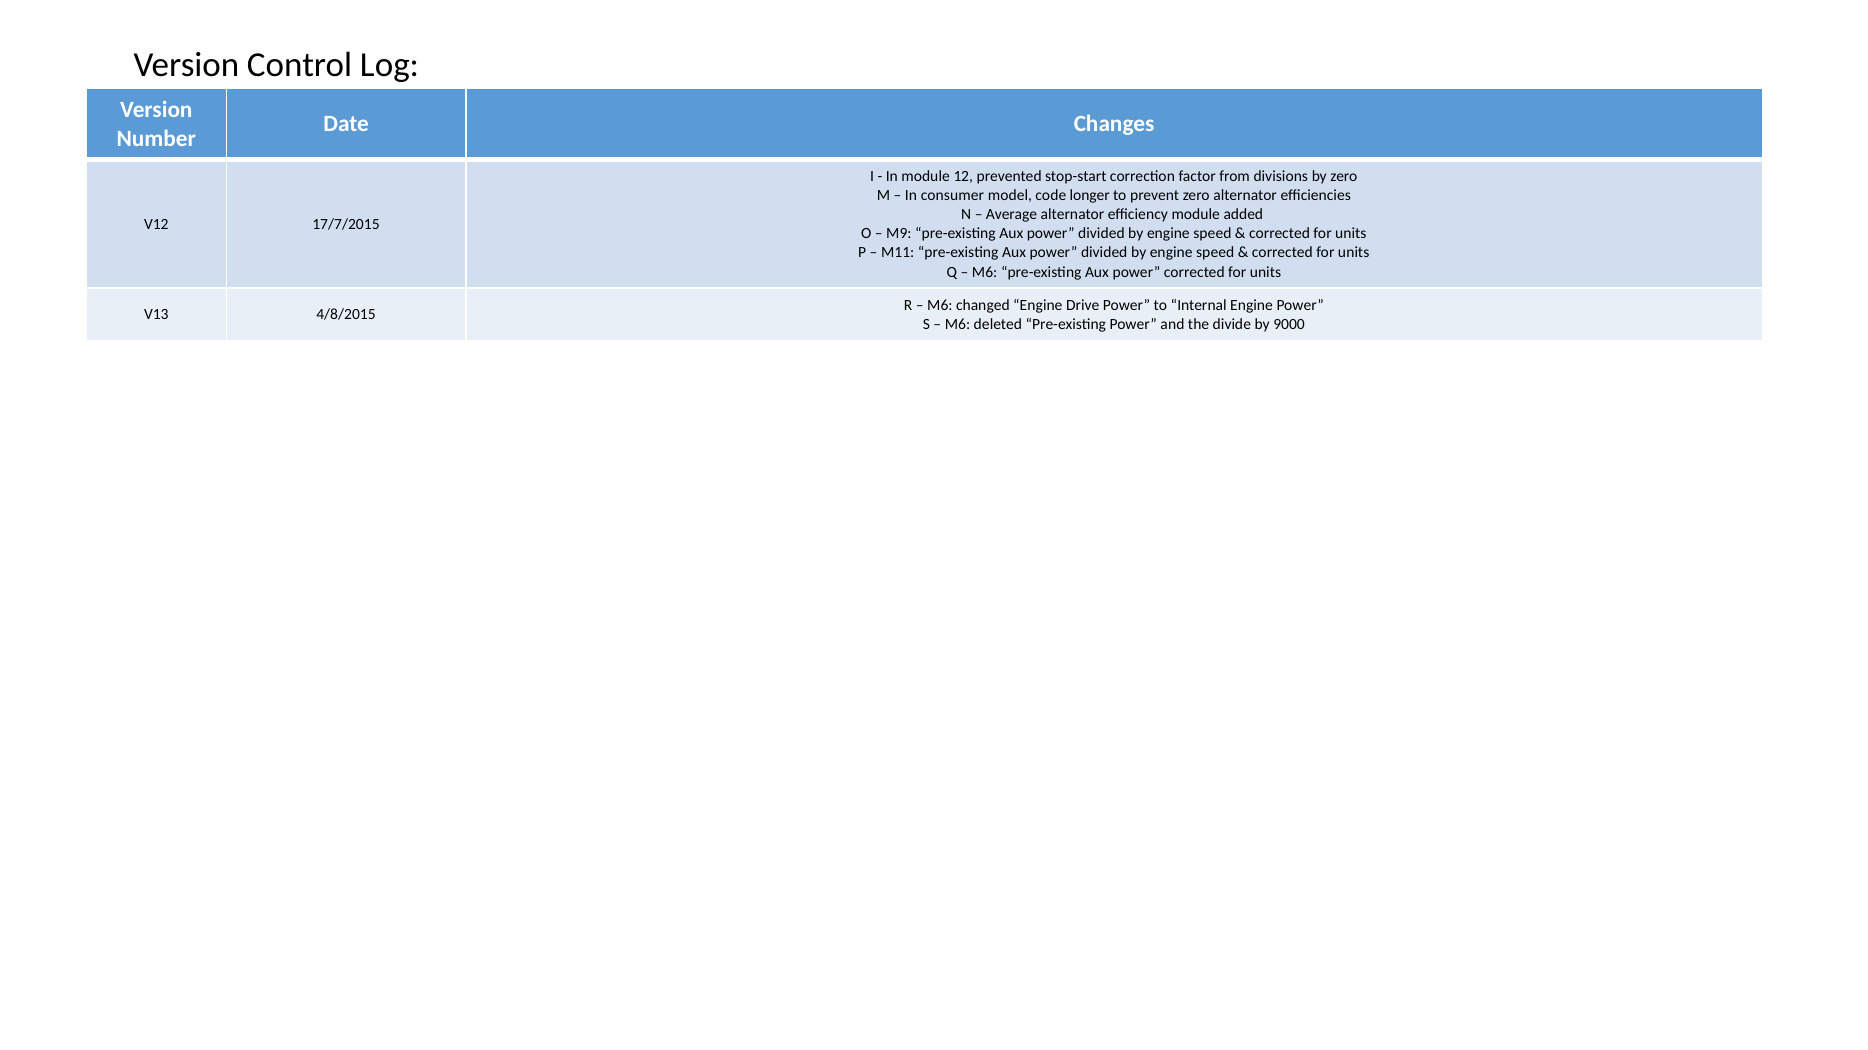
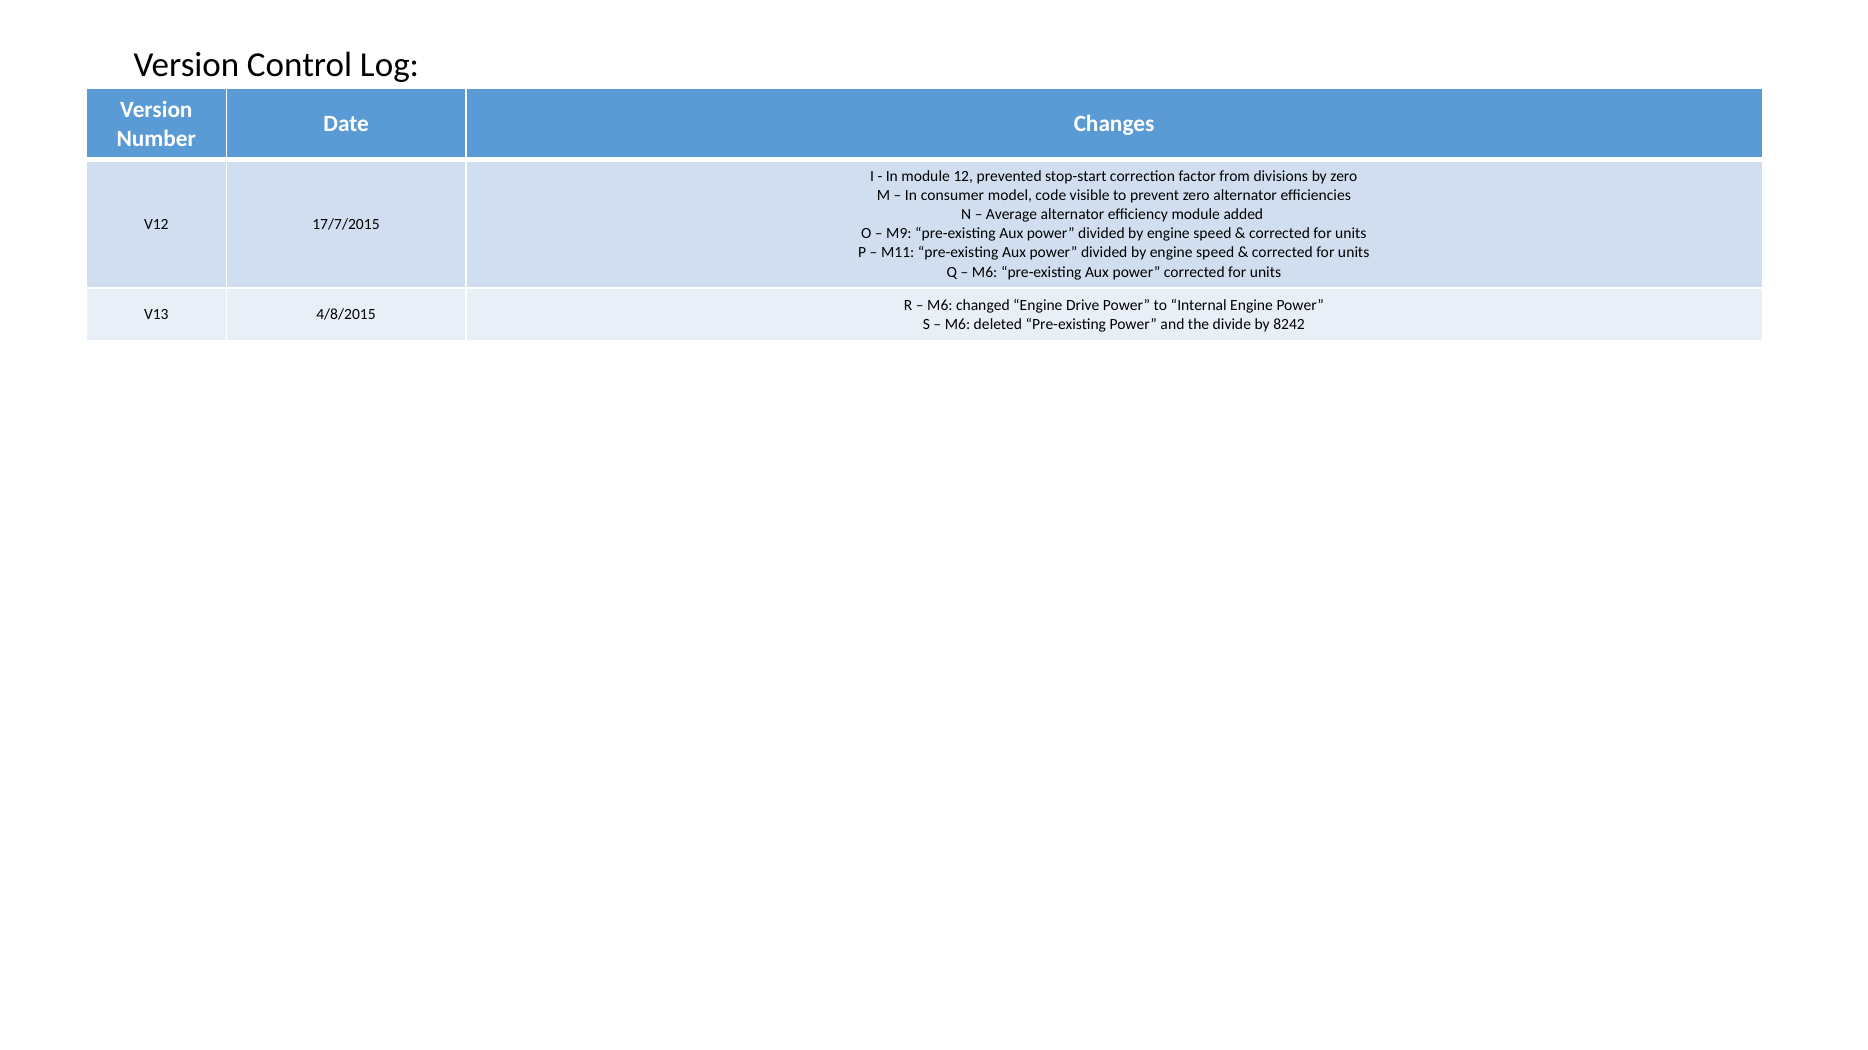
longer: longer -> visible (1090, 196)
9000: 9000 -> 8242 (1289, 324)
